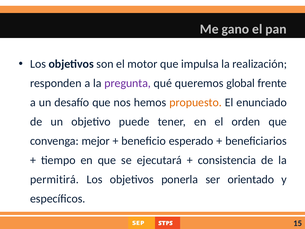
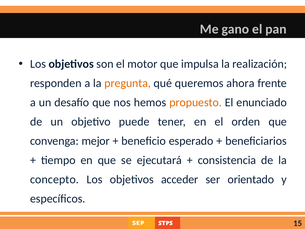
pregunta colour: purple -> orange (128, 83)
global: global -> ahora (241, 83)
permitirá: permitirá -> concepto (55, 179)
ponerla: ponerla -> acceder (180, 179)
